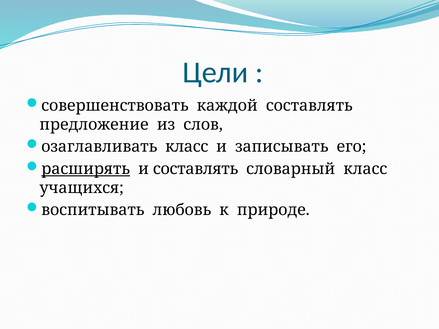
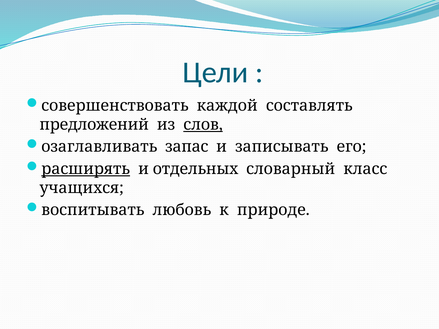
предложение: предложение -> предложений (94, 125)
слов underline: none -> present (203, 125)
озаглавливать класс: класс -> запас (187, 147)
и составлять: составлять -> отдельных (196, 169)
